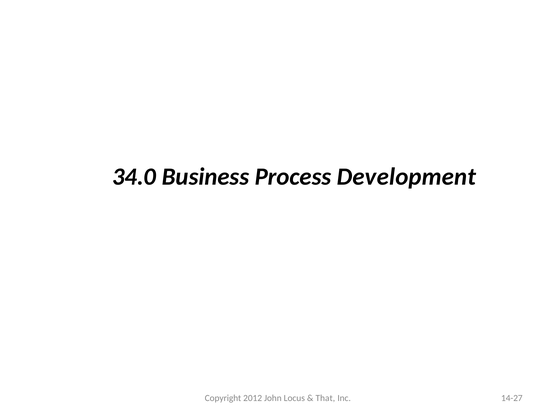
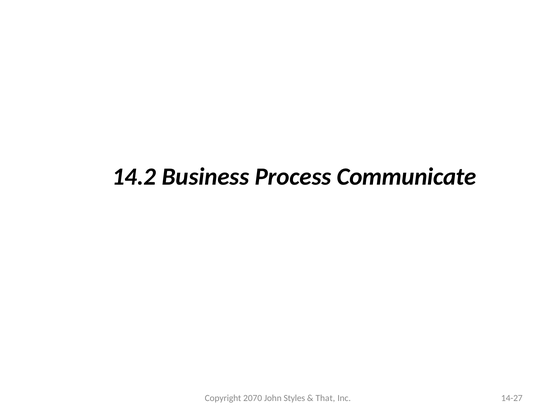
34.0: 34.0 -> 14.2 (134, 177)
Development: Development -> Communicate (407, 177)
2012: 2012 -> 2070 (253, 398)
Locus: Locus -> Styles (294, 398)
